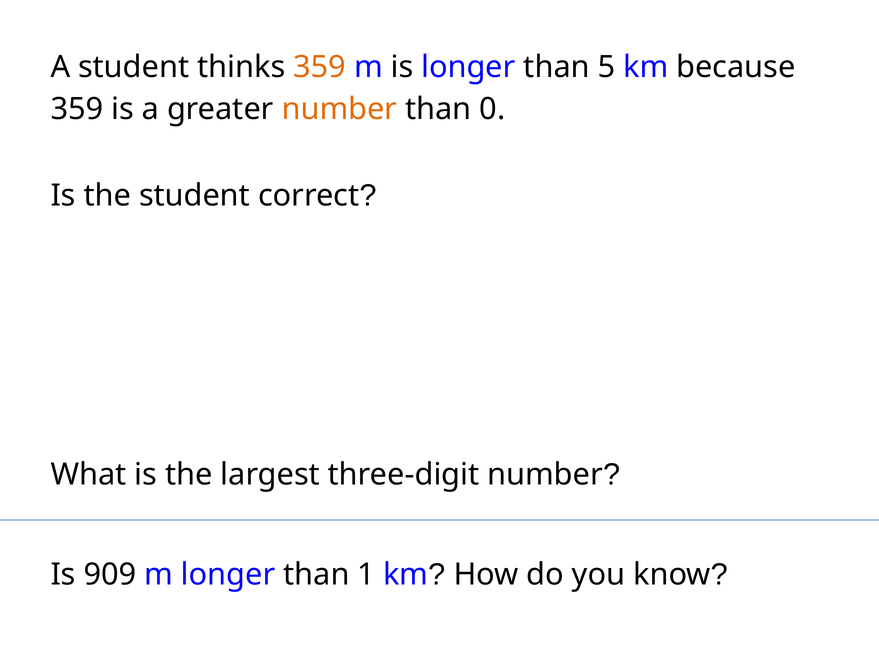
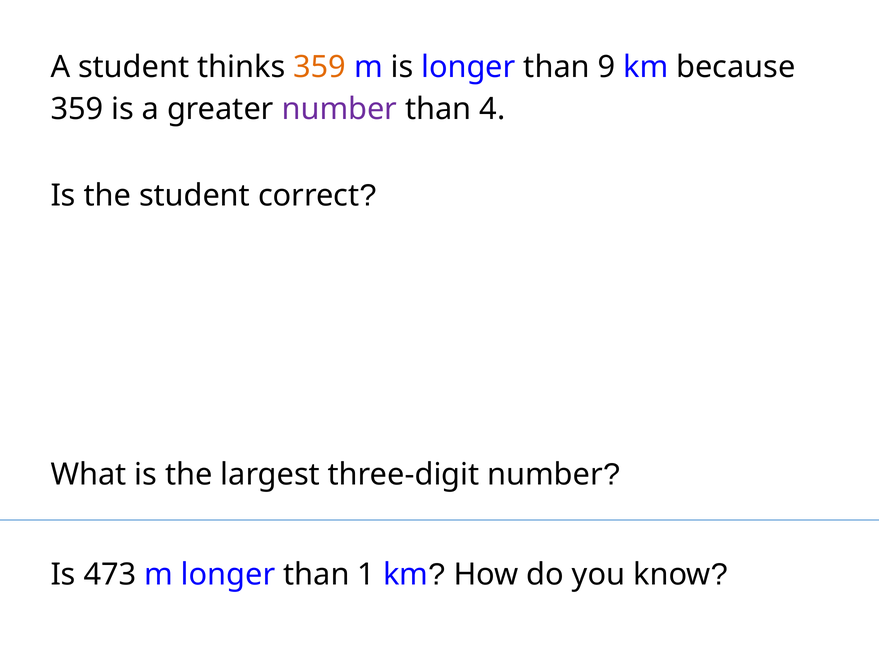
5: 5 -> 9 (606, 67)
number colour: orange -> purple (339, 109)
0: 0 -> 4 (492, 109)
909: 909 -> 473 (110, 575)
